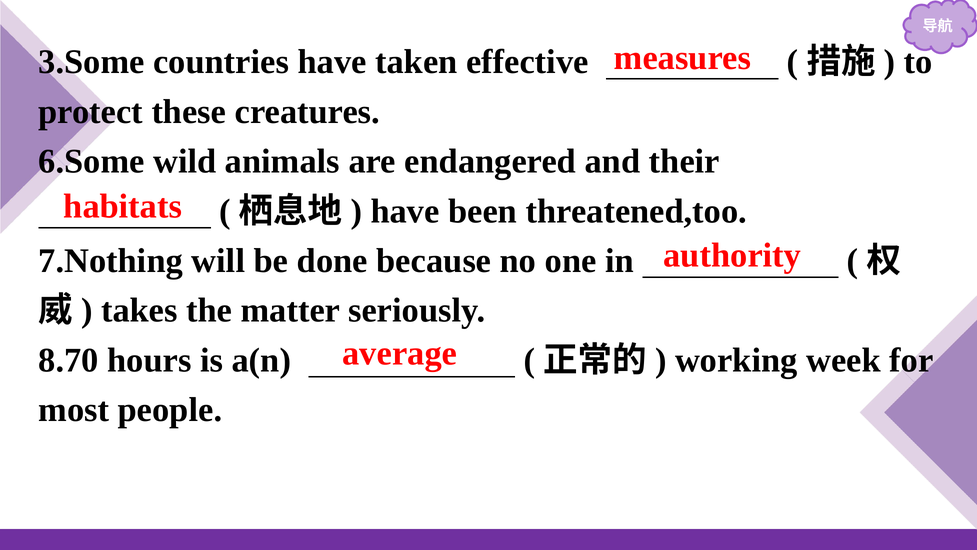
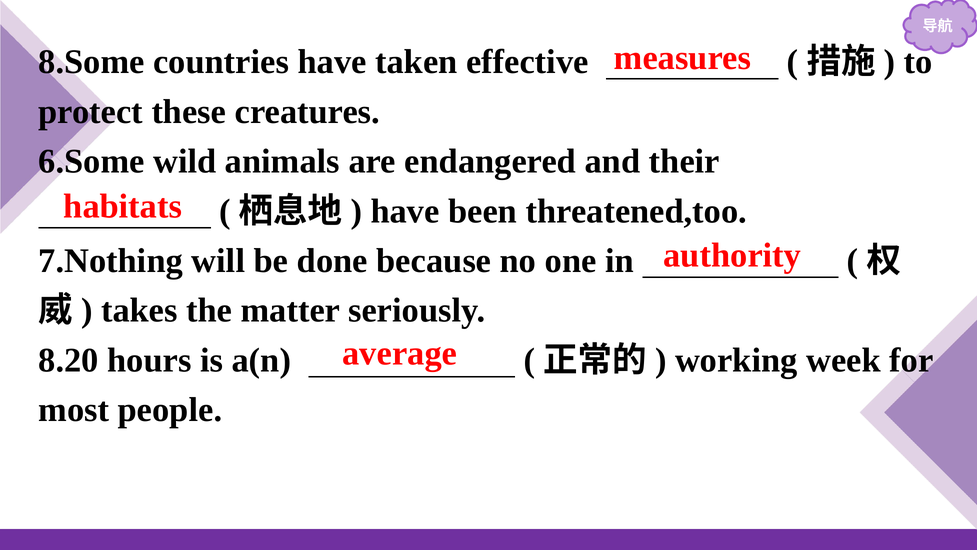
3.Some: 3.Some -> 8.Some (91, 62)
8.70: 8.70 -> 8.20 (68, 360)
